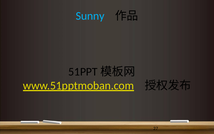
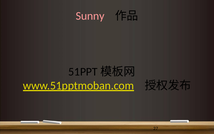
Sunny colour: light blue -> pink (90, 16)
